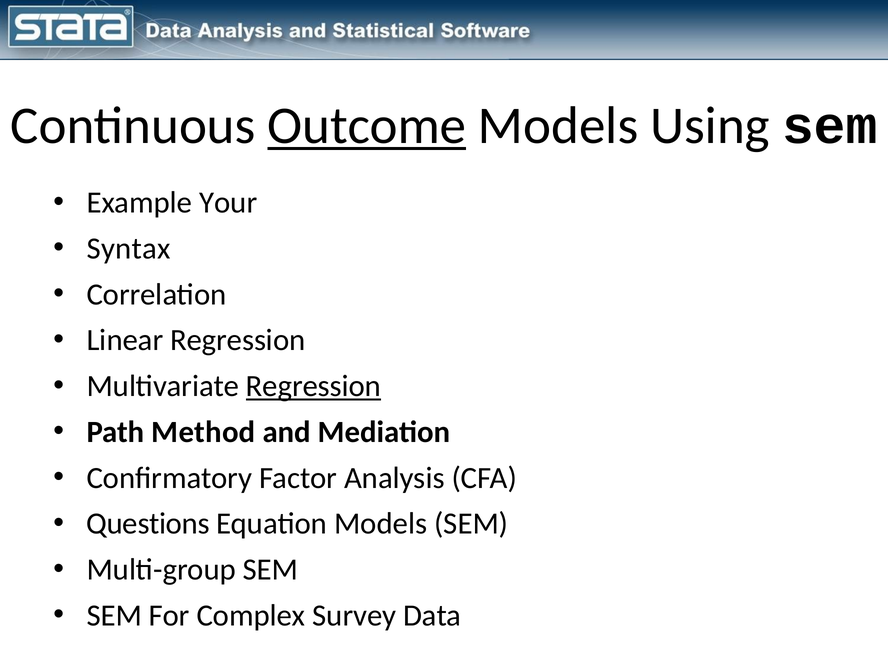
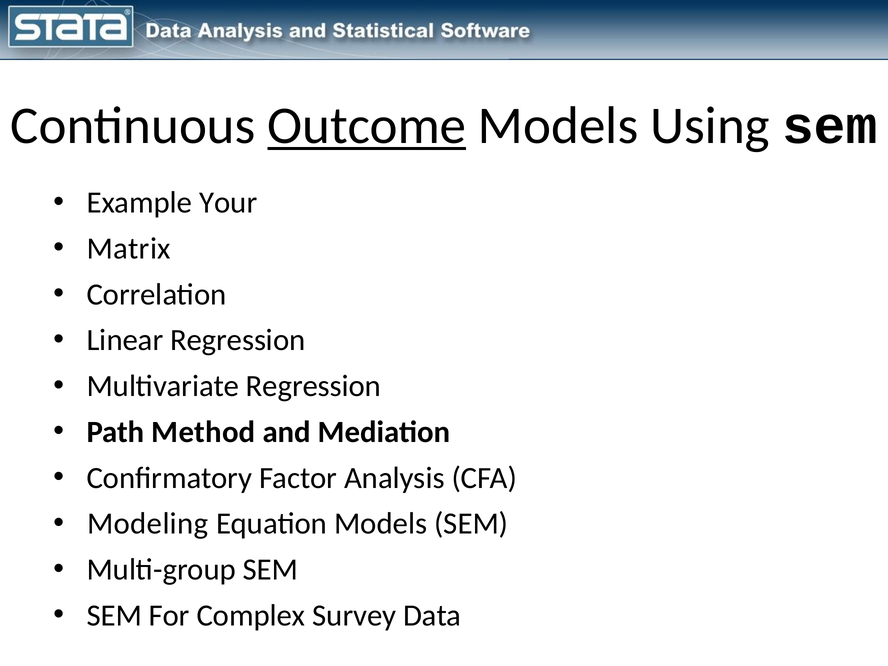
Syntax: Syntax -> Matrix (129, 249)
Regression underline: present -> none (313, 386)
Questions: Questions -> Modeling (148, 524)
